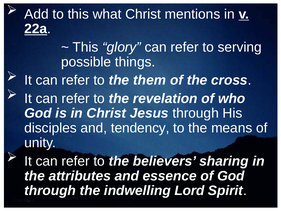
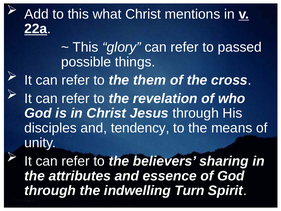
serving: serving -> passed (240, 47)
Lord: Lord -> Turn (189, 190)
